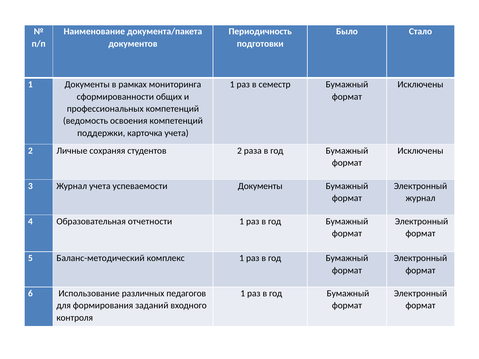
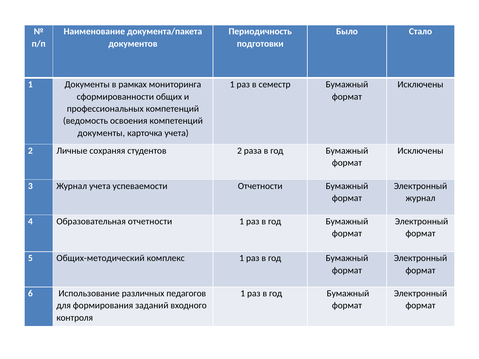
поддержки: поддержки -> документы (101, 133)
успеваемости Документы: Документы -> Отчетности (260, 186)
Баланс-методический: Баланс-методический -> Общих-методический (101, 258)
